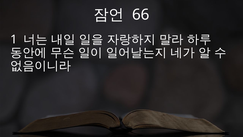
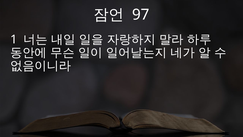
66: 66 -> 97 (141, 15)
